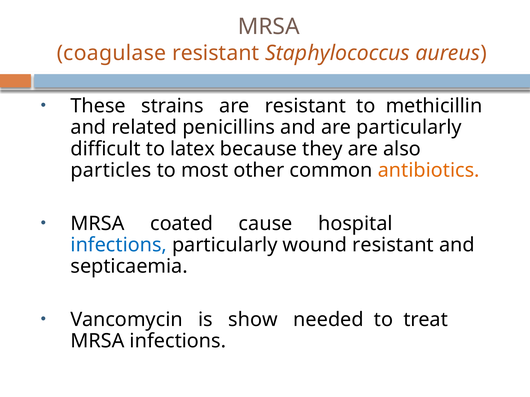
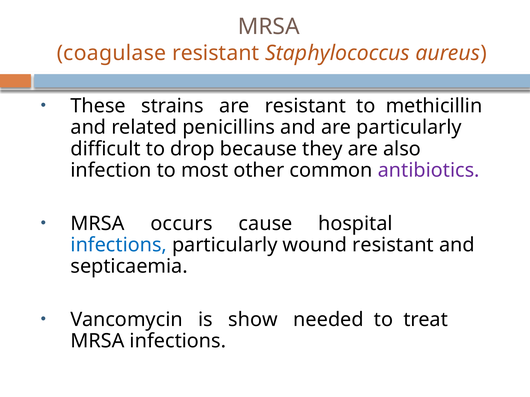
latex: latex -> drop (193, 149)
particles: particles -> infection (111, 170)
antibiotics colour: orange -> purple (429, 170)
coated: coated -> occurs (181, 224)
